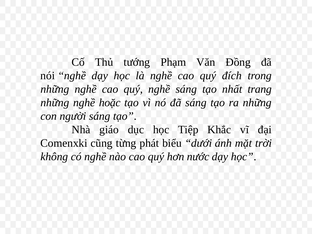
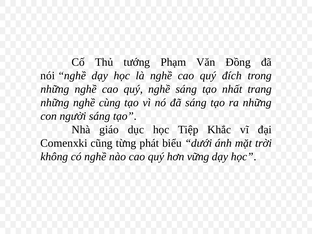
hoặc: hoặc -> cùng (110, 103)
nước: nước -> vững (198, 157)
